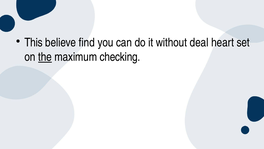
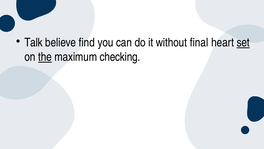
This: This -> Talk (34, 42)
deal: deal -> final (199, 42)
set underline: none -> present (243, 42)
